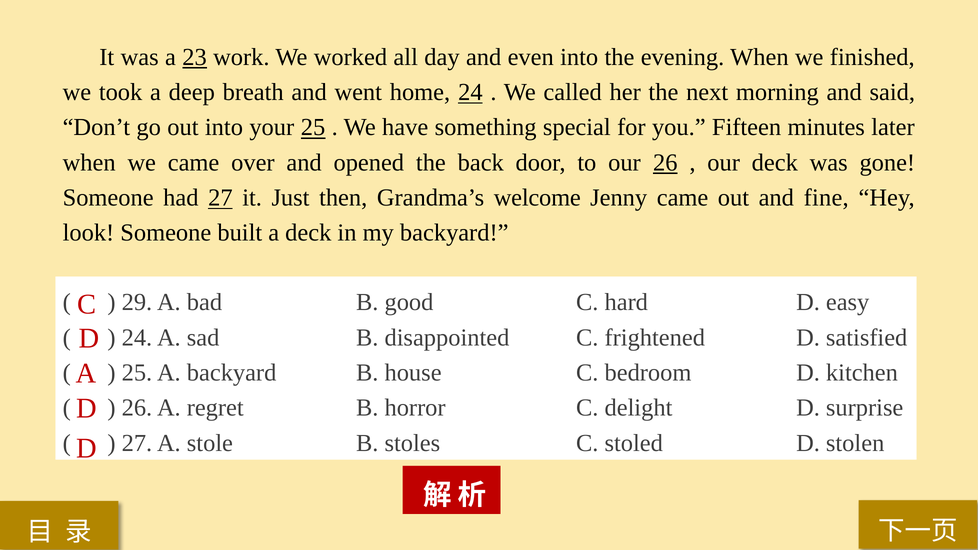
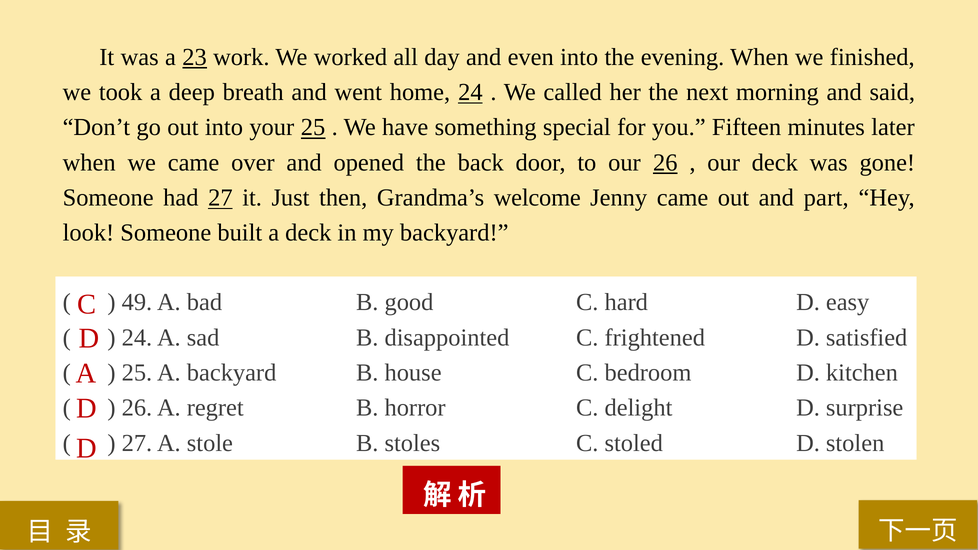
fine: fine -> part (826, 198)
29: 29 -> 49 (137, 302)
